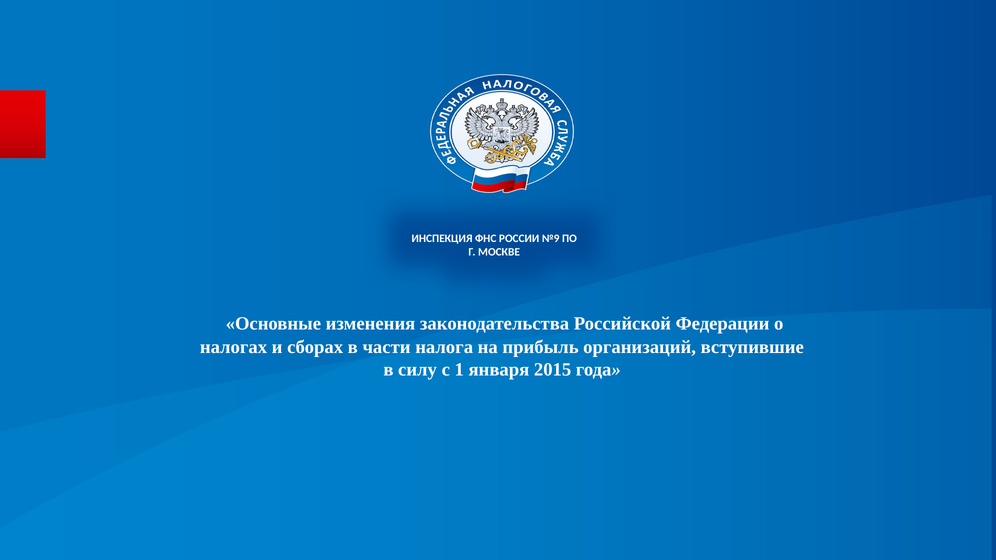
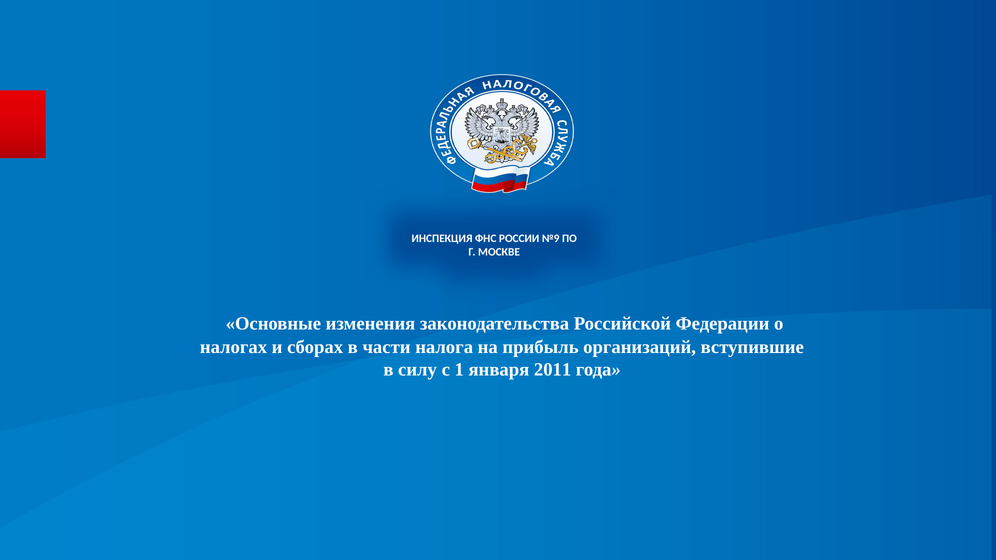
2015: 2015 -> 2011 (553, 370)
